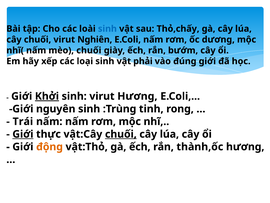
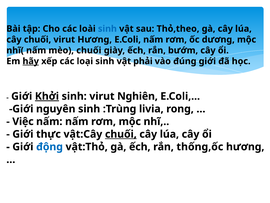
Thỏ,chấy: Thỏ,chấy -> Thỏ,theo (178, 29)
virut Nghiên: Nghiên -> Hương (95, 39)
hãy underline: none -> present (31, 61)
virut Hương: Hương -> Nghiên (137, 96)
tinh: tinh -> livia (151, 109)
Trái: Trái -> Việc (23, 121)
Giới underline: present -> none (23, 134)
động colour: orange -> blue (49, 146)
thành,ốc: thành,ốc -> thống,ốc (200, 146)
